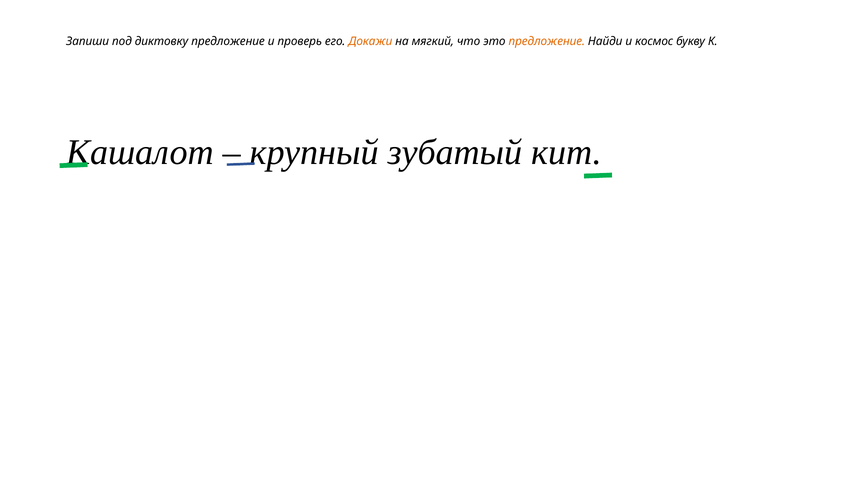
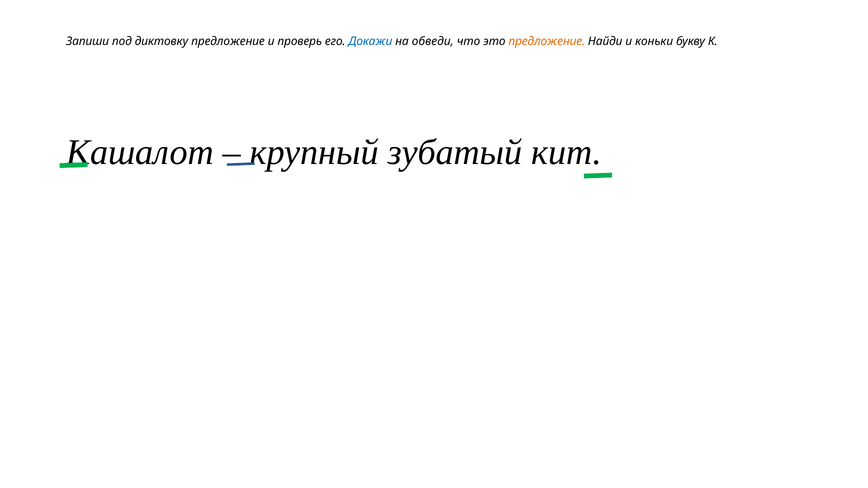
Докажи colour: orange -> blue (370, 41)
мягкий: мягкий -> обведи (433, 41)
космос: космос -> коньки (654, 41)
